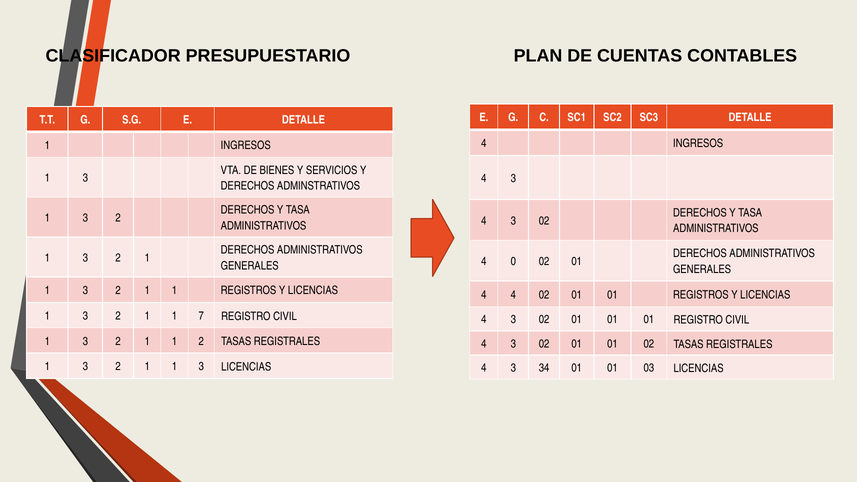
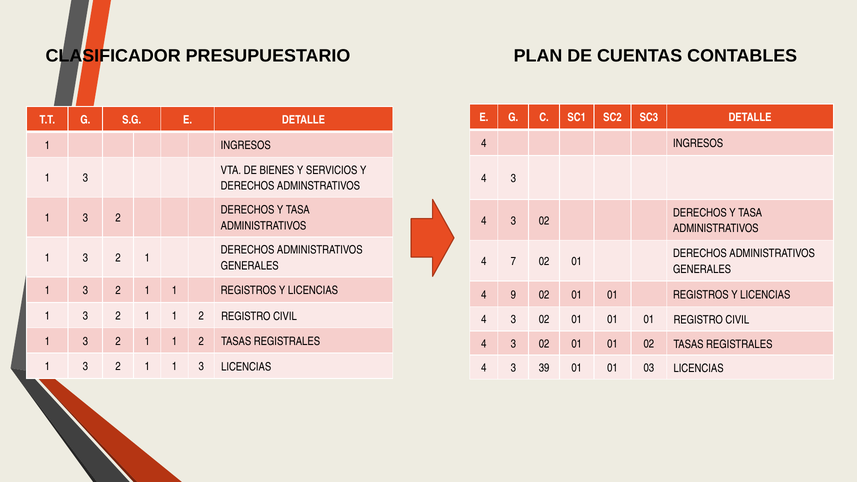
0: 0 -> 7 (513, 262)
4 4: 4 -> 9 (513, 295)
7: 7 -> 2 (201, 316)
34: 34 -> 39 (544, 368)
